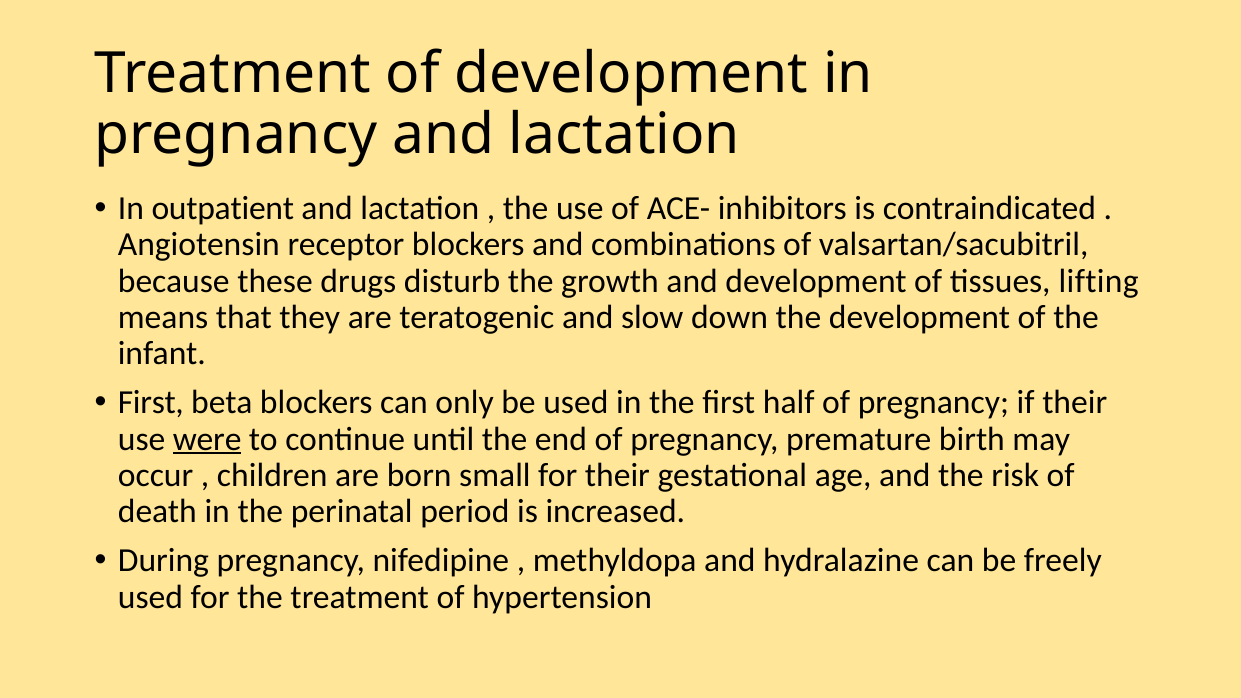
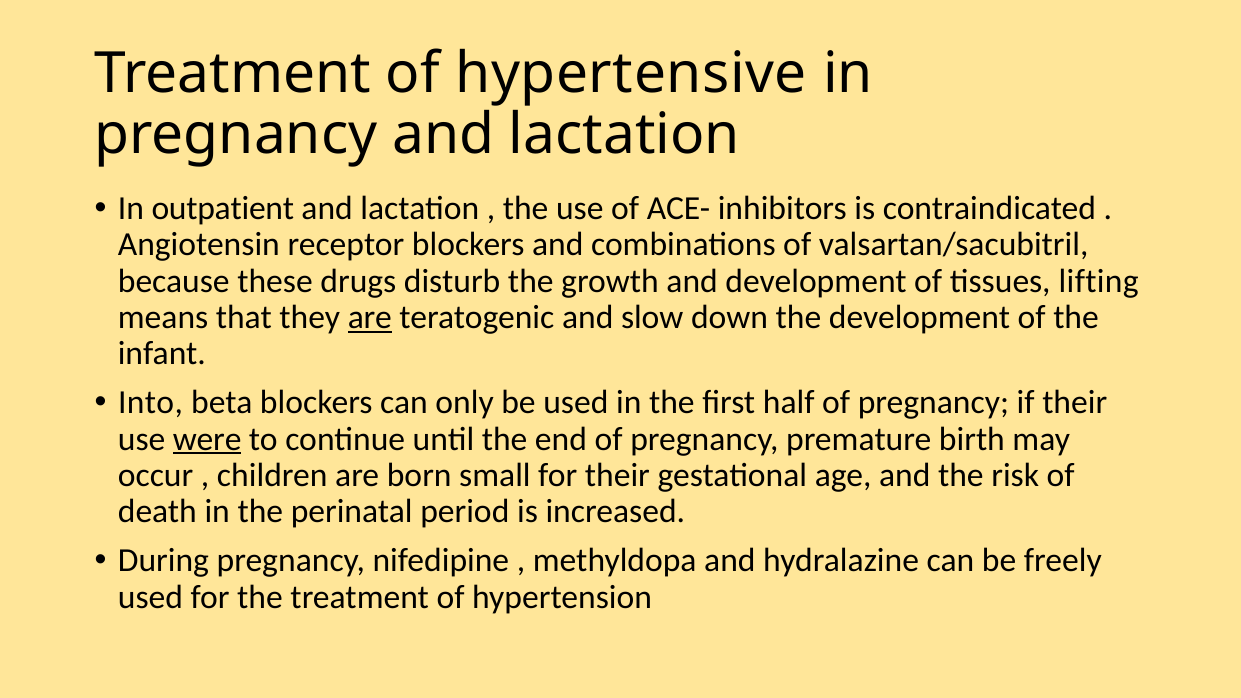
of development: development -> hypertensive (631, 74)
are underline: none -> present (370, 317)
First: First -> Into (151, 403)
